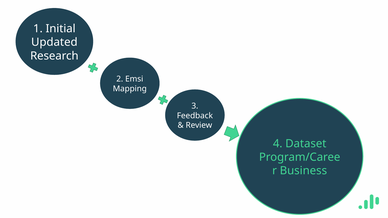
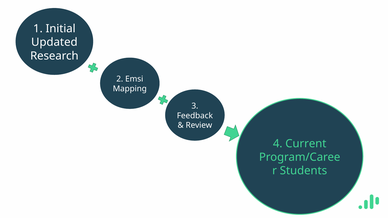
Dataset: Dataset -> Current (306, 144)
Business: Business -> Students (303, 171)
